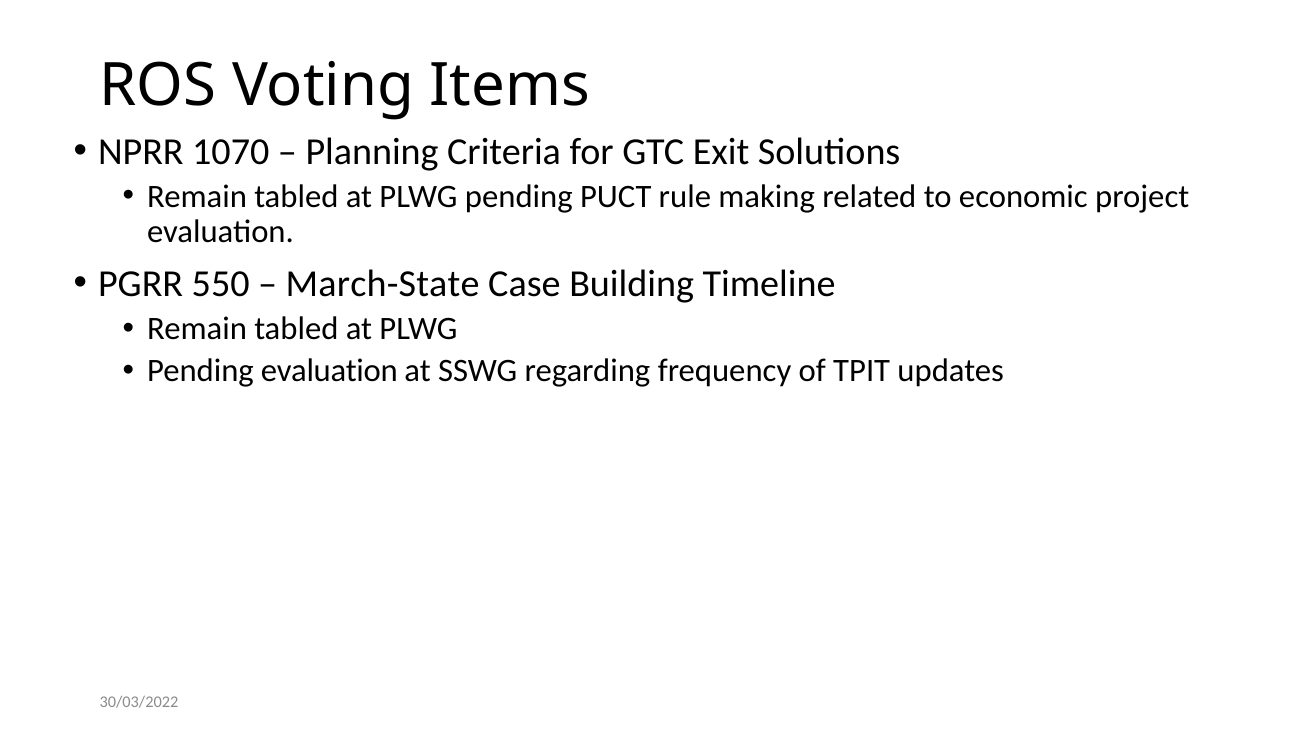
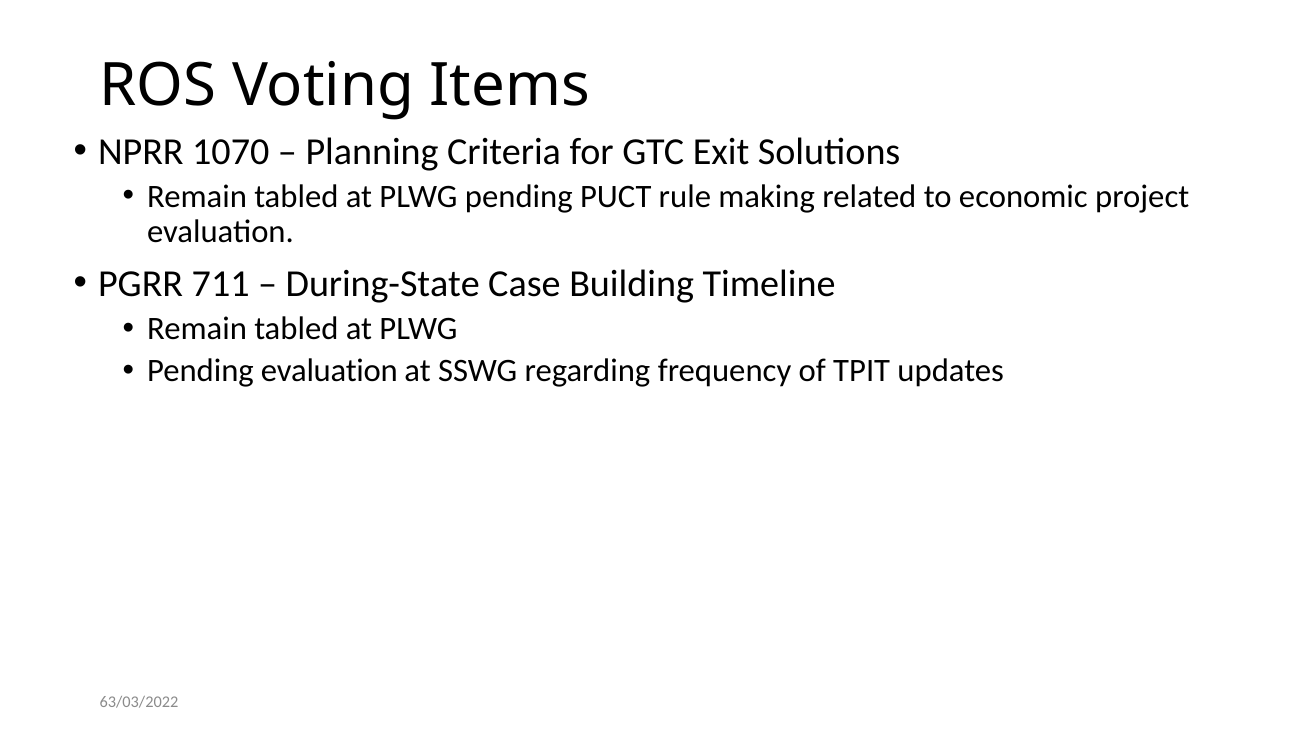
550: 550 -> 711 (221, 284)
March-State: March-State -> During-State (383, 284)
30/03/2022: 30/03/2022 -> 63/03/2022 (139, 702)
